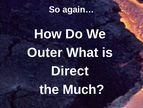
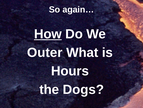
How underline: none -> present (48, 34)
Direct: Direct -> Hours (70, 71)
Much: Much -> Dogs (83, 89)
